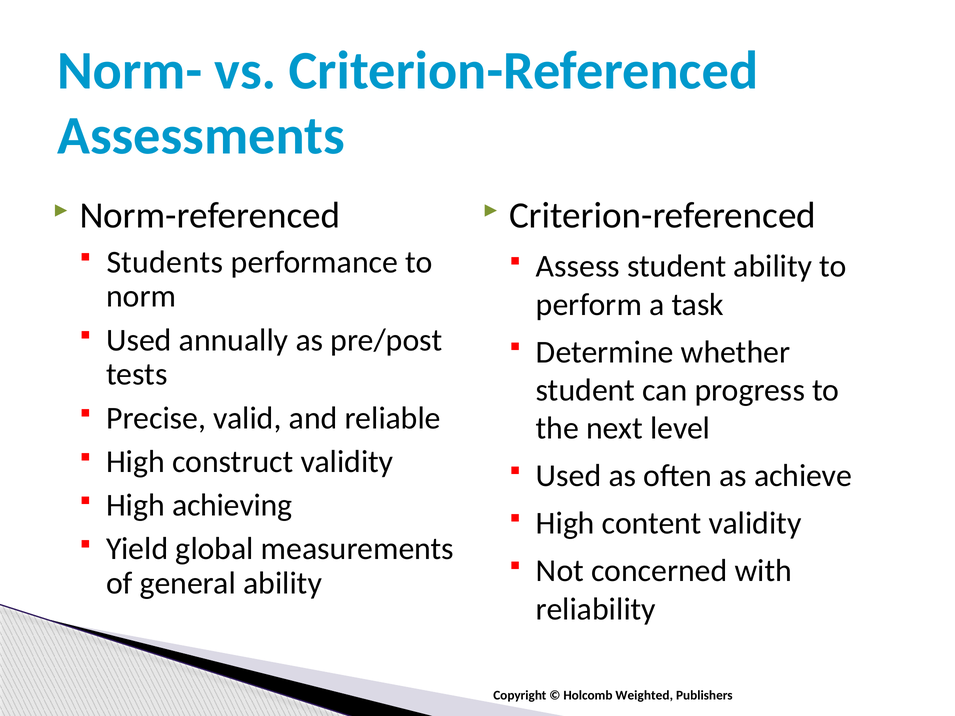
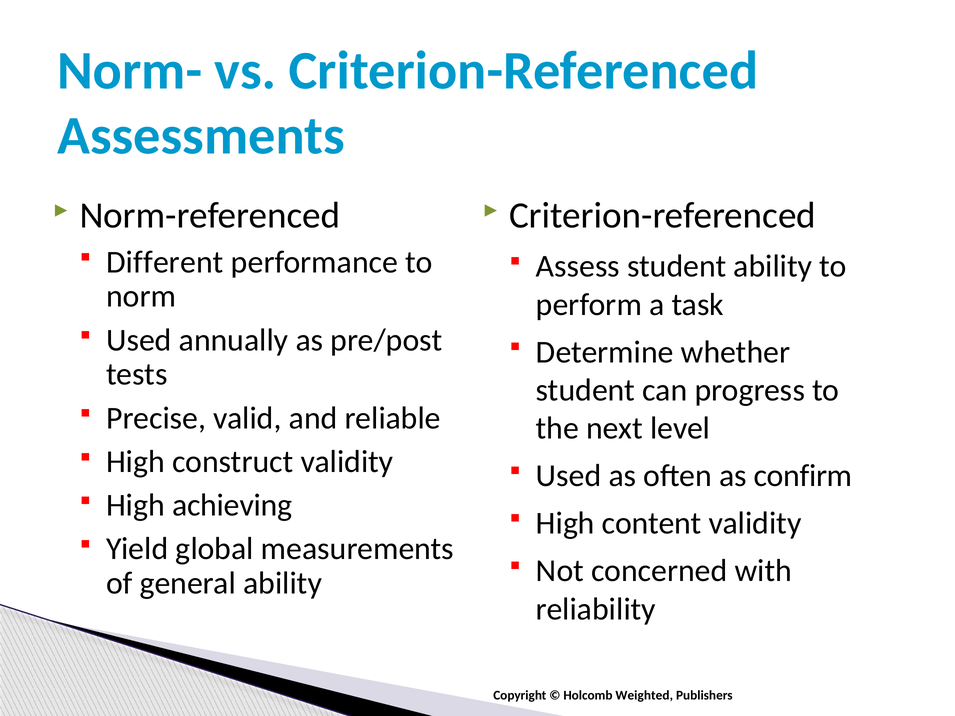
Students: Students -> Different (165, 262)
achieve: achieve -> confirm (803, 476)
